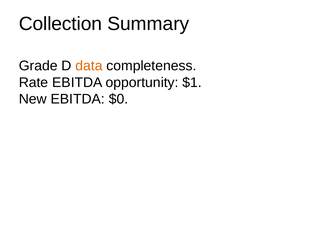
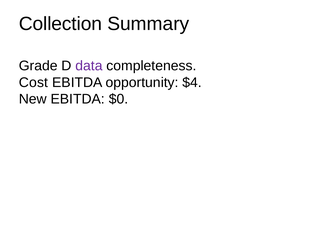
data colour: orange -> purple (89, 66)
Rate: Rate -> Cost (33, 83)
$1: $1 -> $4 (192, 83)
